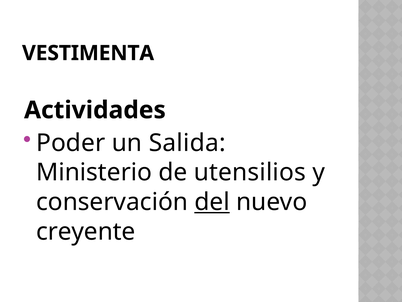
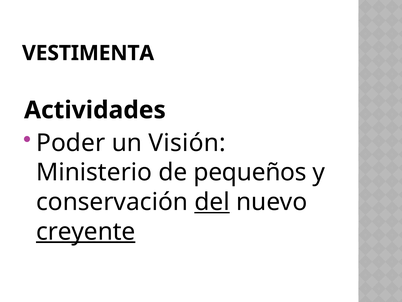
Salida: Salida -> Visión (187, 143)
utensilios: utensilios -> pequeños (250, 172)
creyente underline: none -> present (86, 231)
